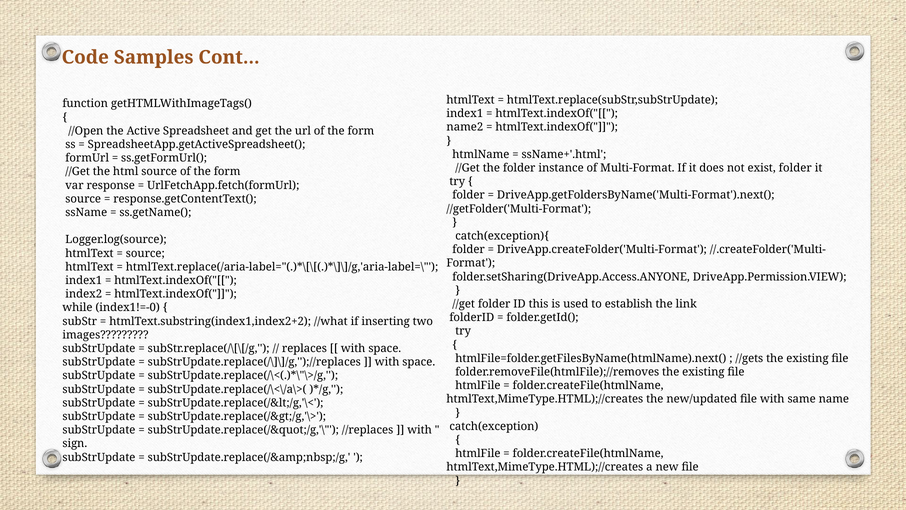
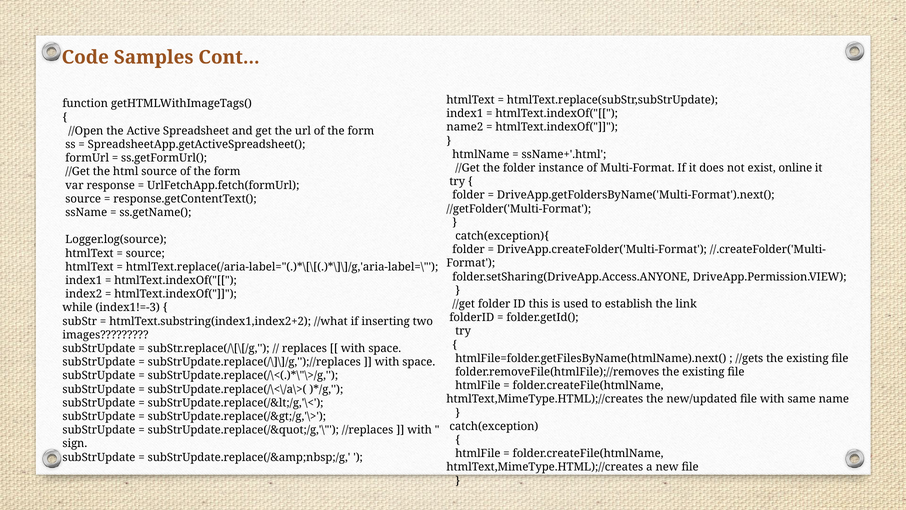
exist folder: folder -> online (795, 168)
index1!=-0: index1!=-0 -> index1!=-3 (128, 308)
